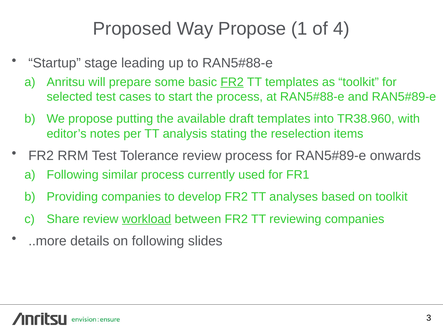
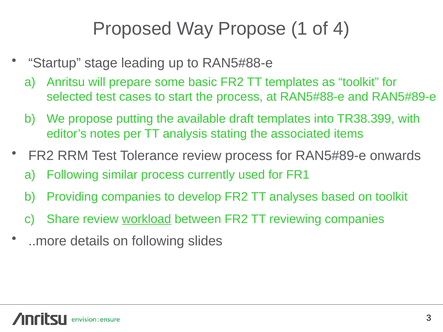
FR2 underline: present -> none (232, 82)
TR38.960: TR38.960 -> TR38.399 (366, 119)
reselection: reselection -> associated (301, 134)
